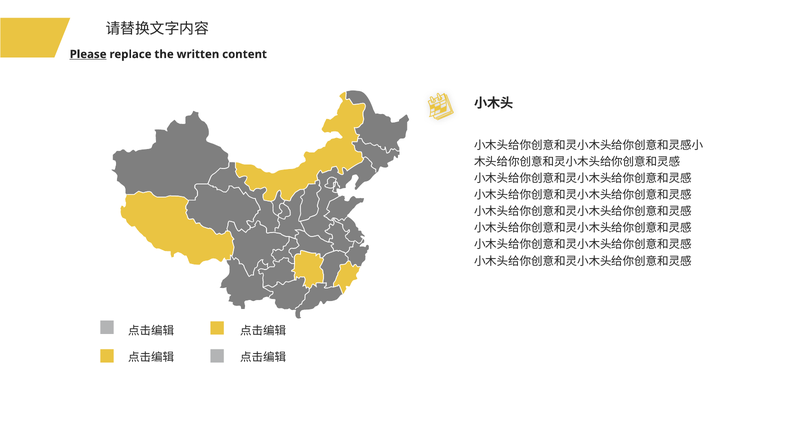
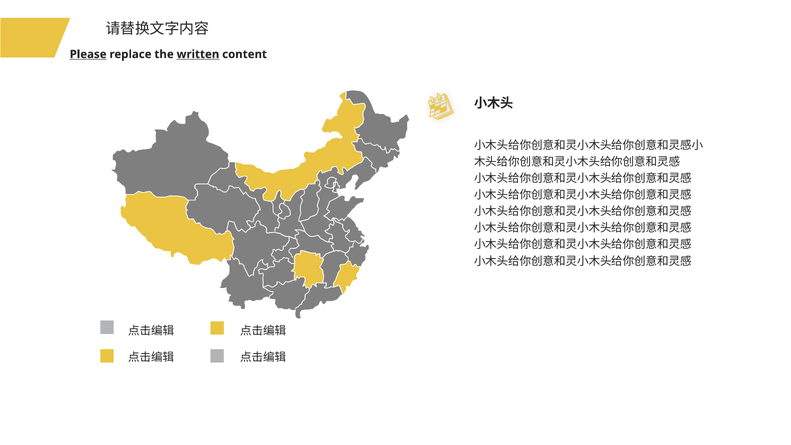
written underline: none -> present (198, 54)
